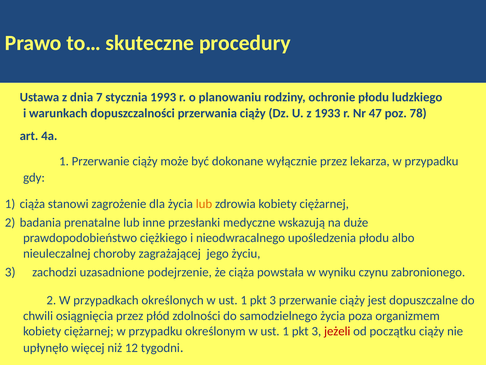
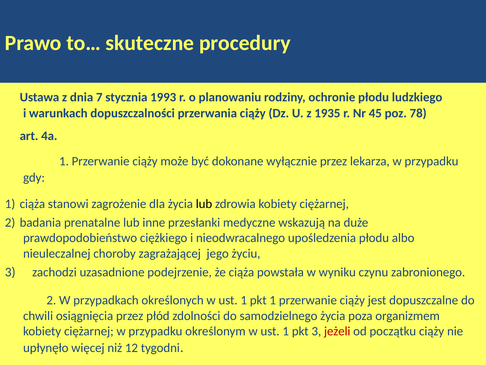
1933: 1933 -> 1935 (327, 113)
47: 47 -> 45 (375, 113)
lub colour: orange -> black (204, 204)
3: 3 -> 1 (273, 300)
